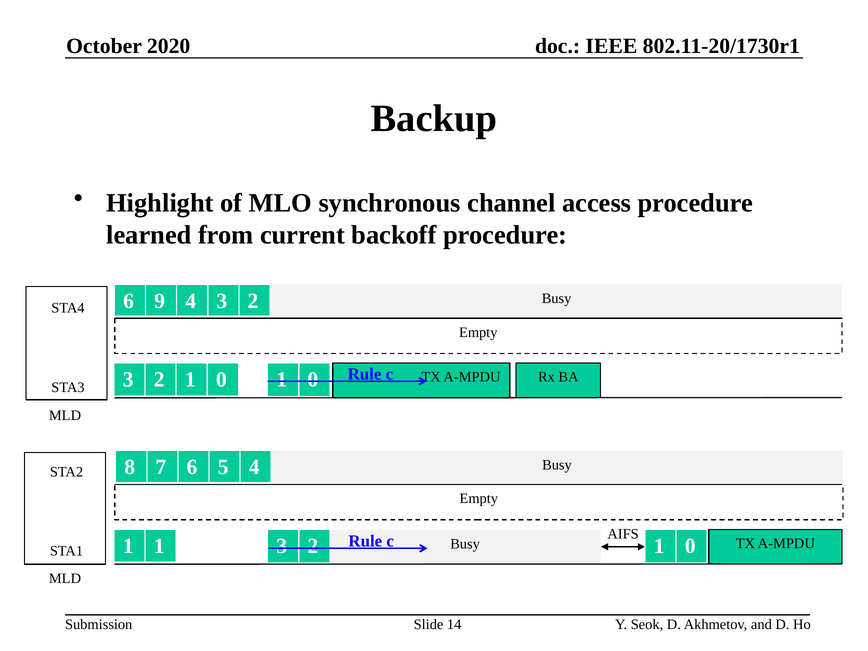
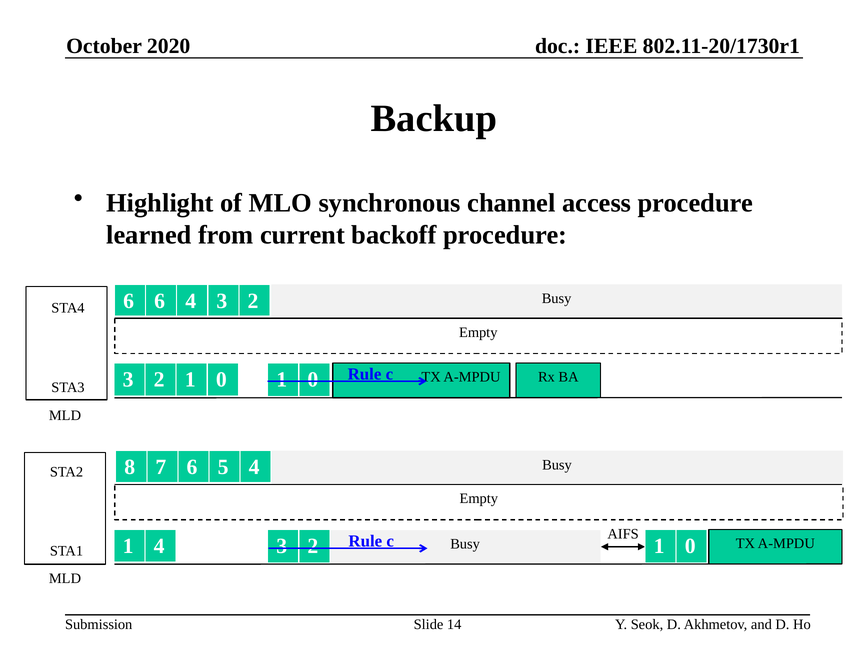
6 9: 9 -> 6 (160, 301)
1 1: 1 -> 4 (159, 546)
